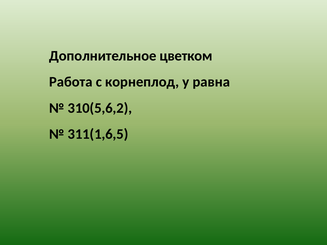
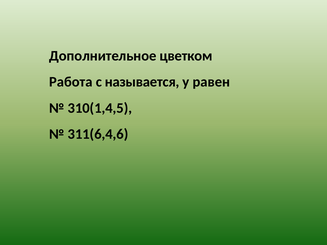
корнеплод: корнеплод -> называется (142, 82)
равна: равна -> равен (211, 82)
310(5,6,2: 310(5,6,2 -> 310(1,4,5 (100, 108)
311(1,6,5: 311(1,6,5 -> 311(6,4,6 (98, 134)
